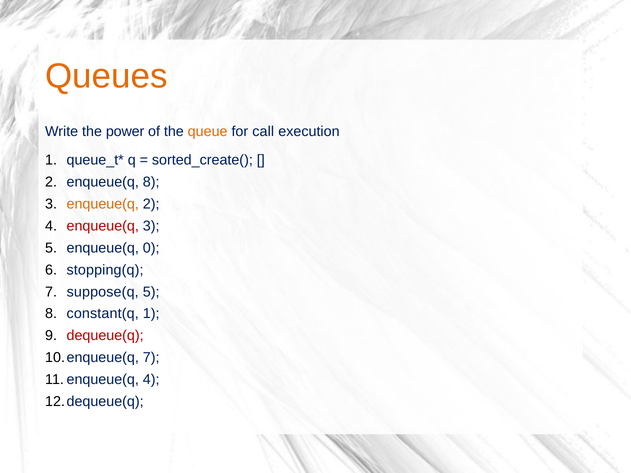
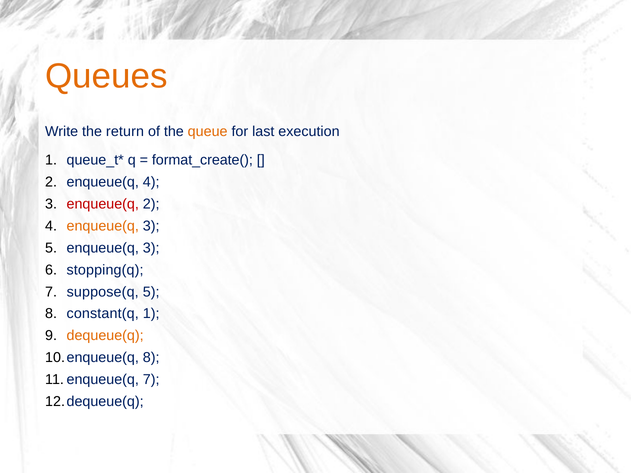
power: power -> return (125, 131)
call: call -> last (263, 131)
sorted_create(: sorted_create( -> format_create( (202, 160)
enqueue(q 8: 8 -> 4 (151, 182)
enqueue(q colour: orange -> red (103, 204)
enqueue(q colour: red -> orange (103, 226)
5 enqueue(q 0: 0 -> 3 (151, 248)
dequeue(q colour: red -> orange (105, 336)
7: 7 -> 8 (151, 358)
4: 4 -> 7 (151, 380)
